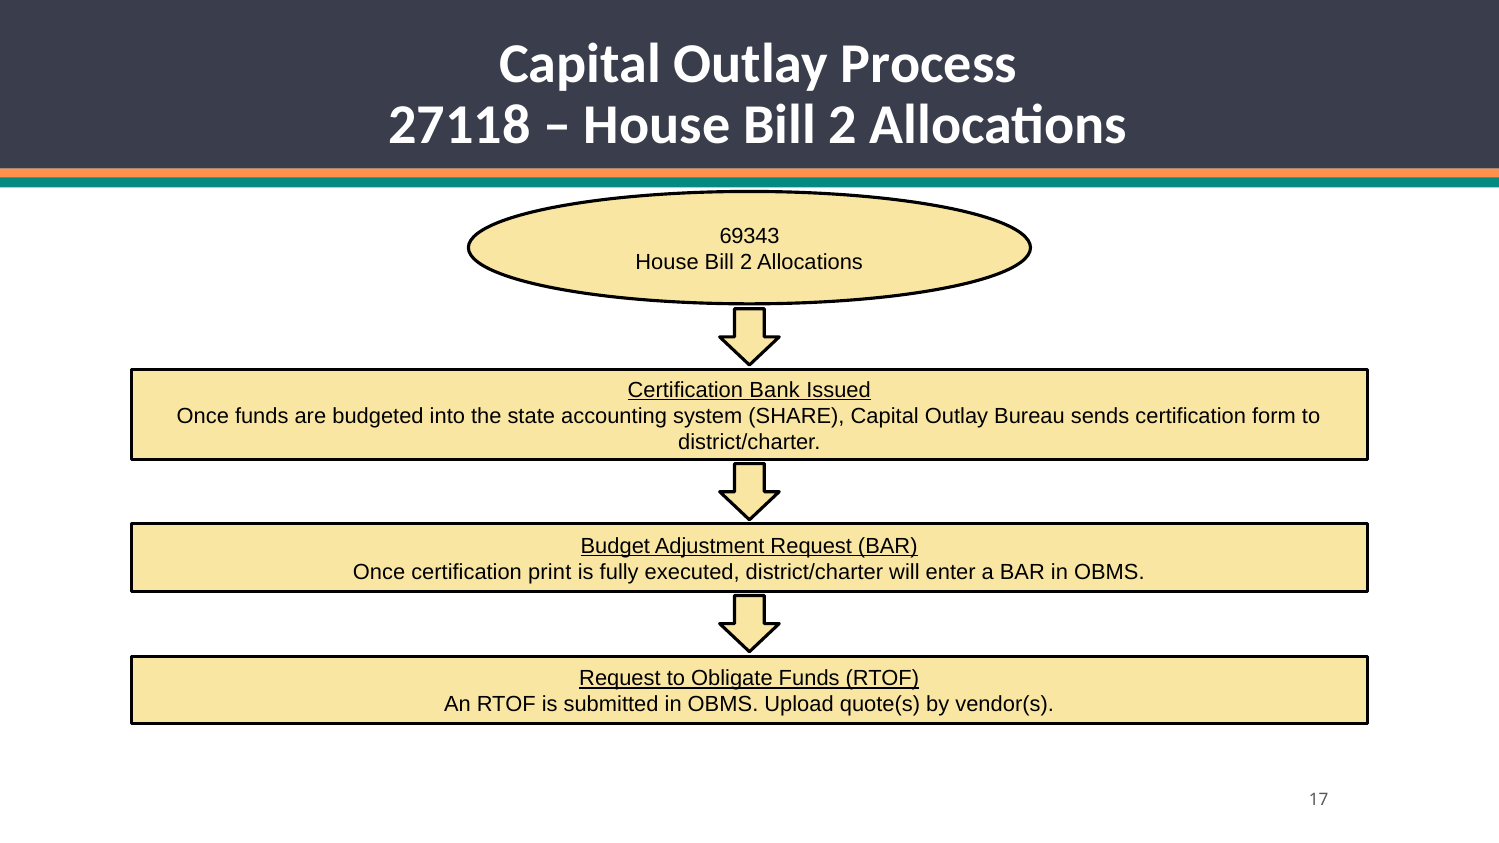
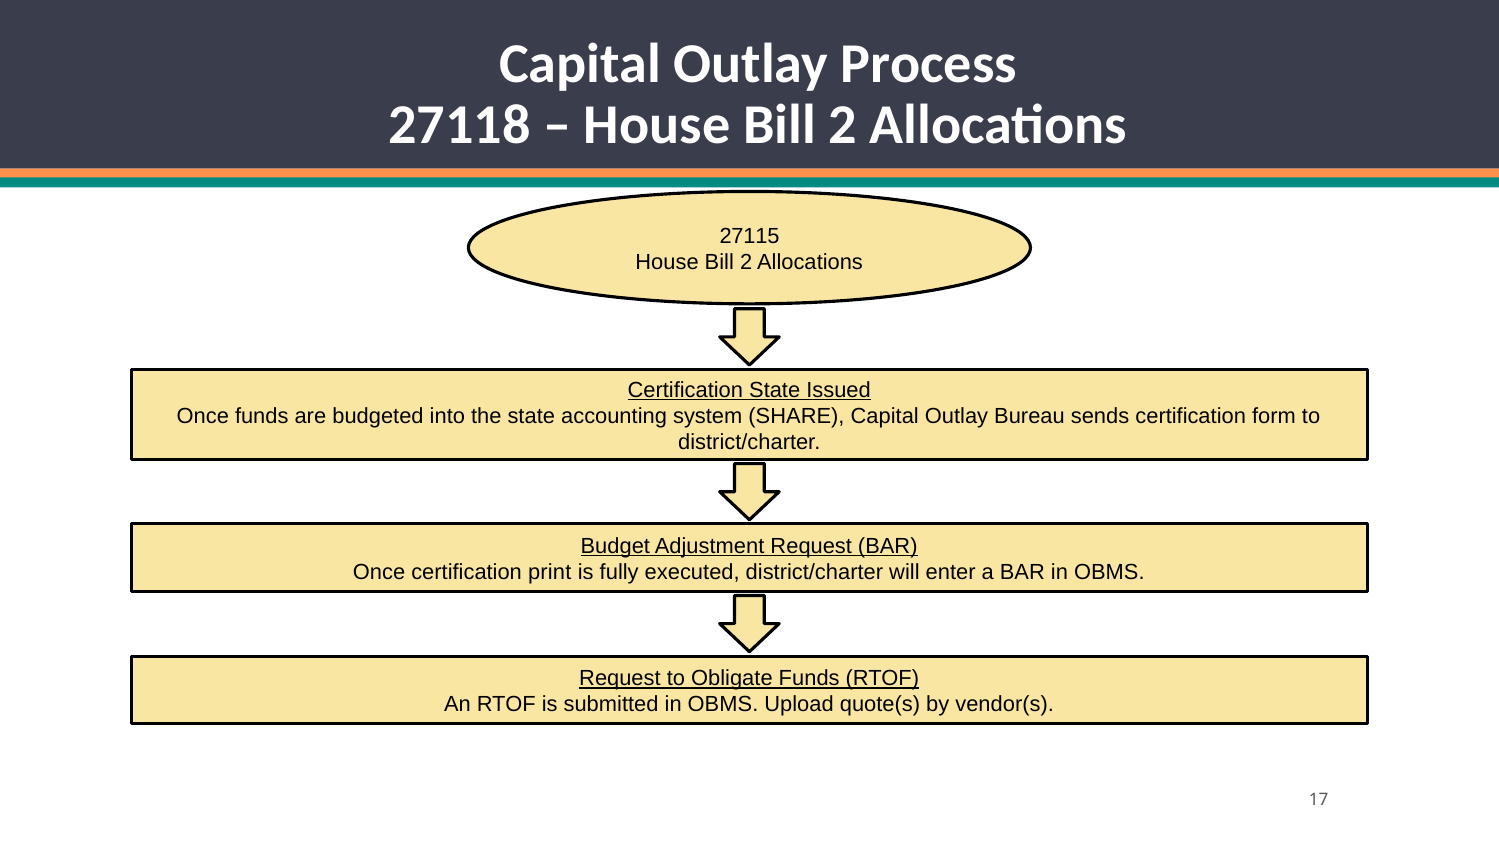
69343: 69343 -> 27115 (749, 236)
Certification Bank: Bank -> State (775, 390)
